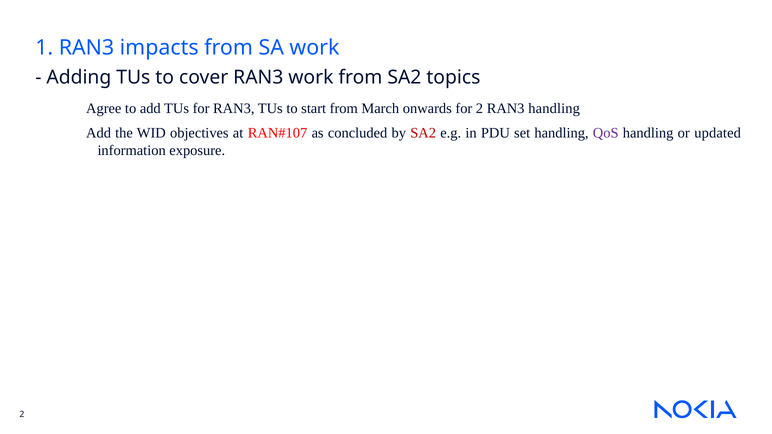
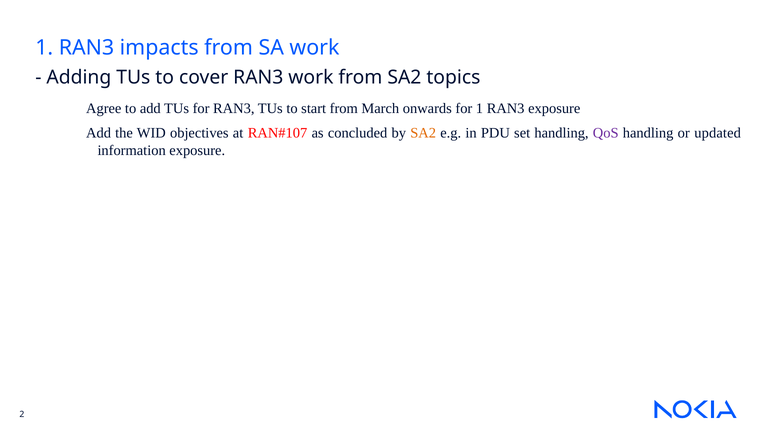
for 2: 2 -> 1 (479, 109)
RAN3 handling: handling -> exposure (554, 109)
SA2 colour: red -> orange (423, 133)
